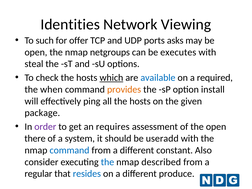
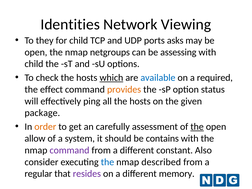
such: such -> they (45, 40)
for offer: offer -> child (79, 40)
executes: executes -> assessing (178, 52)
steal: steal -> child (34, 64)
when: when -> effect (51, 89)
install: install -> status (213, 89)
order colour: purple -> orange (45, 127)
requires: requires -> carefully (113, 127)
the underline: none -> present (197, 127)
there: there -> allow (35, 138)
useradd: useradd -> contains (162, 138)
command colour: blue -> purple (69, 150)
resides colour: blue -> purple (87, 174)
produce: produce -> memory (177, 174)
